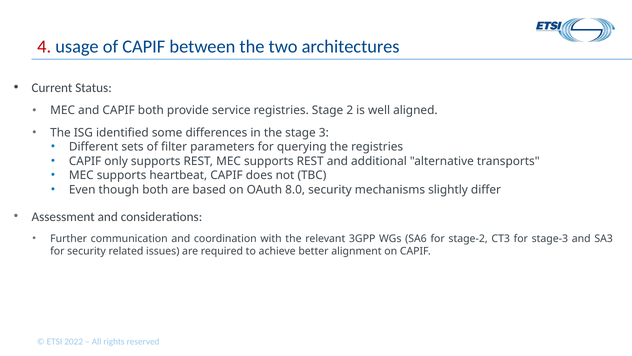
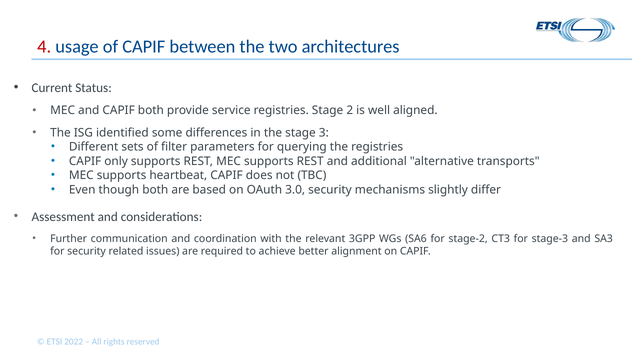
8.0: 8.0 -> 3.0 (295, 189)
